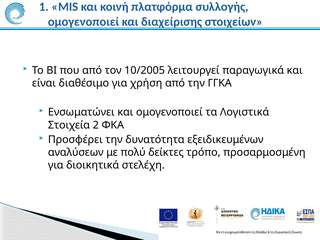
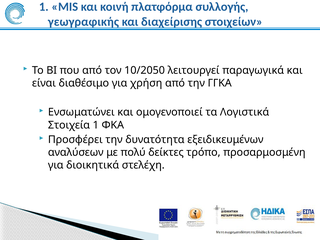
ομογενοποιεί: ομογενοποιεί -> γεωγραφικής (83, 22)
10/2005: 10/2005 -> 10/2050 (145, 70)
Στοιχεία 2: 2 -> 1 (96, 125)
